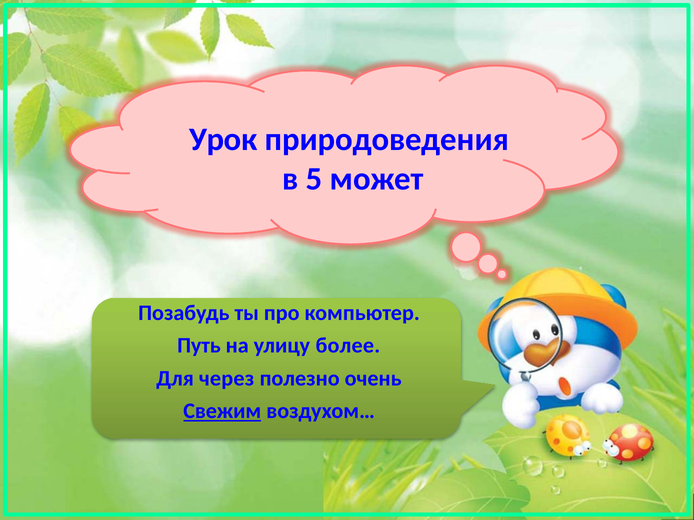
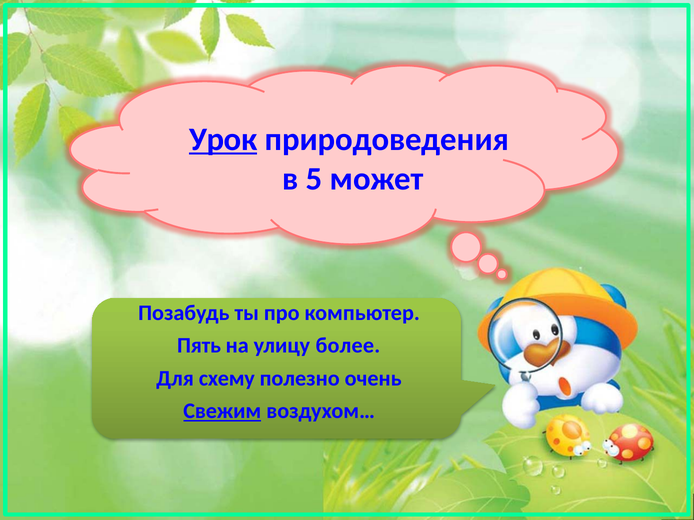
Урок underline: none -> present (223, 140)
Путь: Путь -> Пять (199, 346)
через: через -> схему (227, 379)
